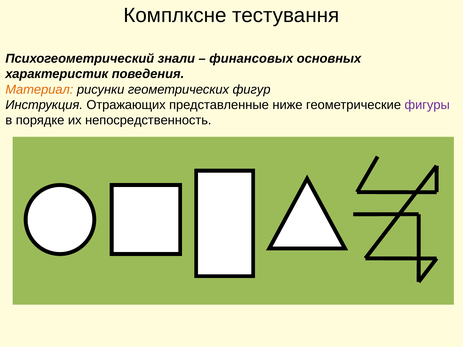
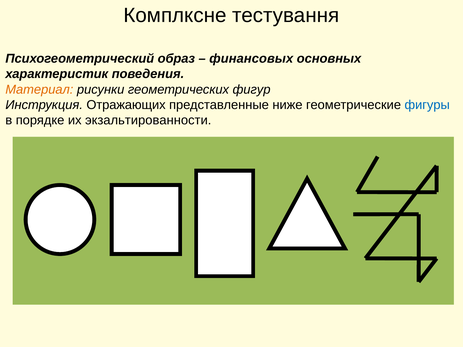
знали: знали -> образ (176, 59)
фигуры colour: purple -> blue (427, 105)
непосредственность: непосредственность -> экзальтированности (148, 120)
